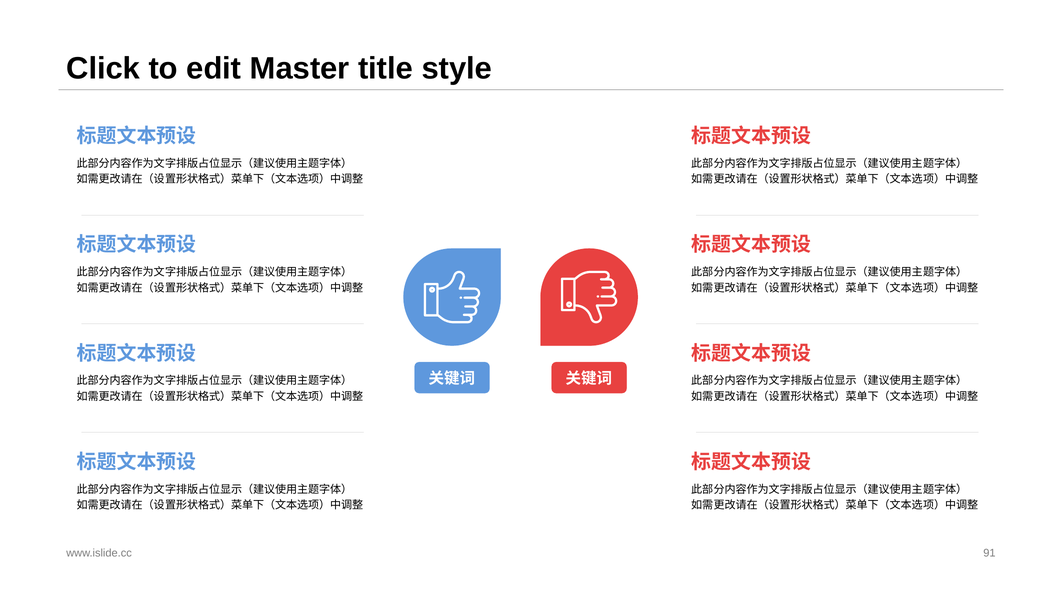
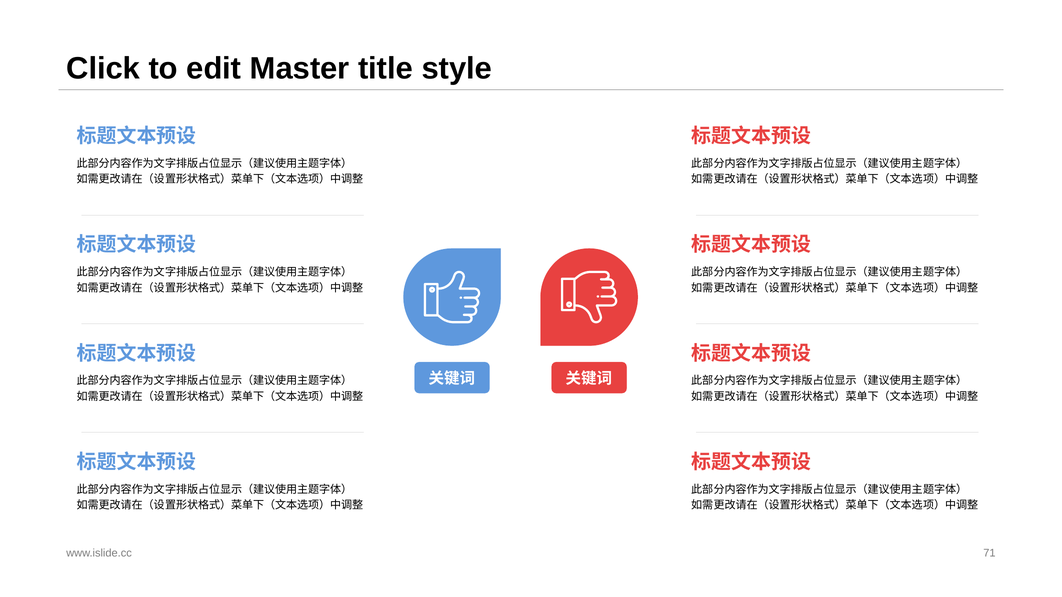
91: 91 -> 71 (989, 553)
